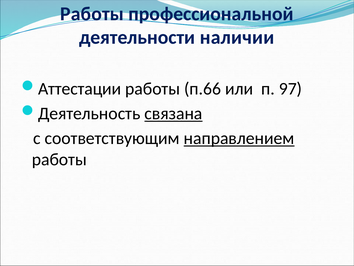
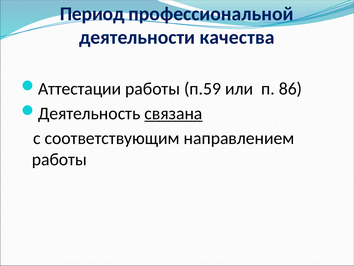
Работы: Работы -> Период (92, 14)
наличии: наличии -> качества (237, 37)
п.66: п.66 -> п.59 (203, 89)
97: 97 -> 86 (290, 89)
направлением underline: present -> none (239, 138)
